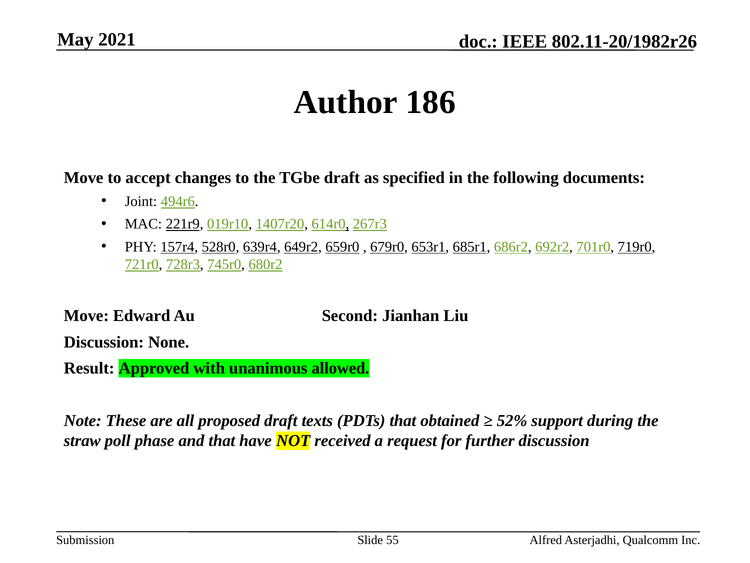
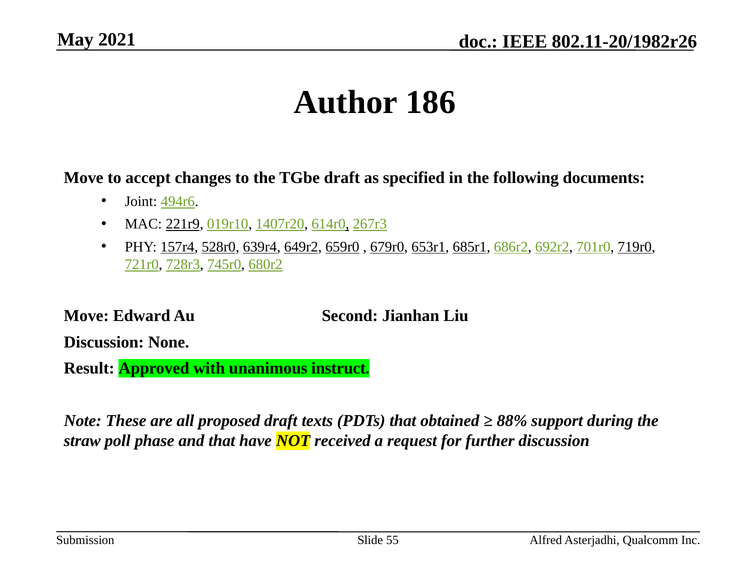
allowed: allowed -> instruct (340, 368)
52%: 52% -> 88% (512, 421)
